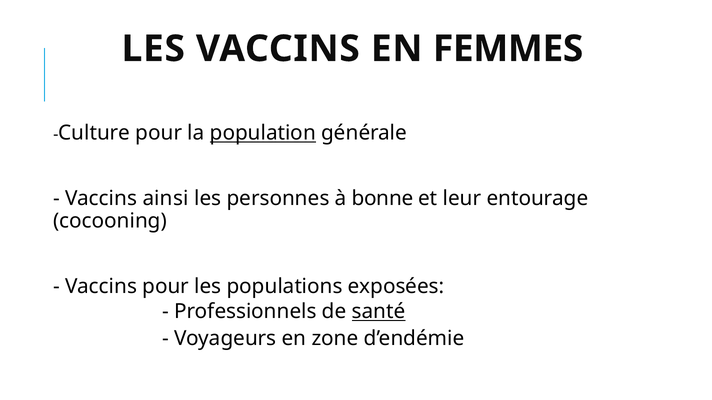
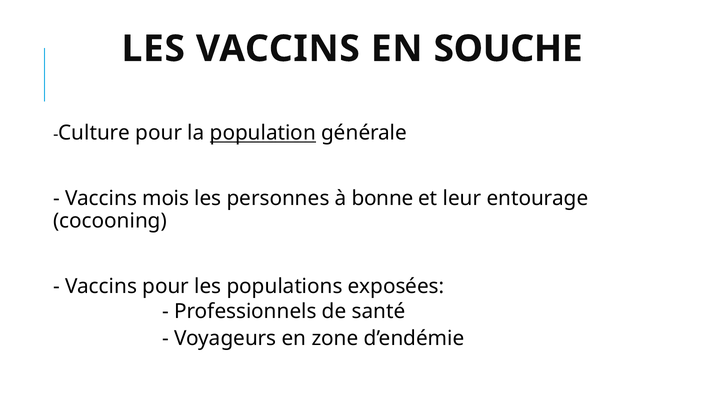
FEMMES: FEMMES -> SOUCHE (508, 49)
ainsi: ainsi -> mois (166, 199)
santé underline: present -> none (379, 312)
